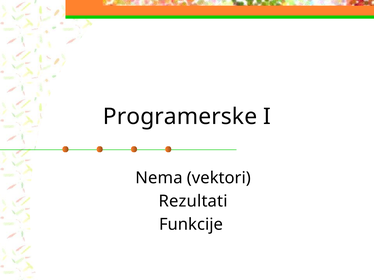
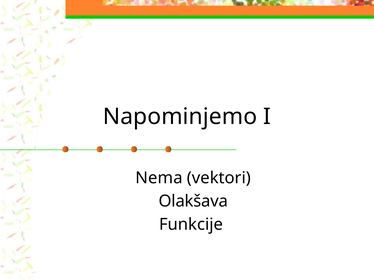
Programerske: Programerske -> Napominjemo (180, 117)
Rezultati: Rezultati -> Olakšava (193, 201)
